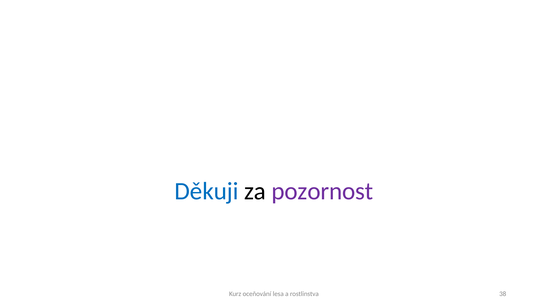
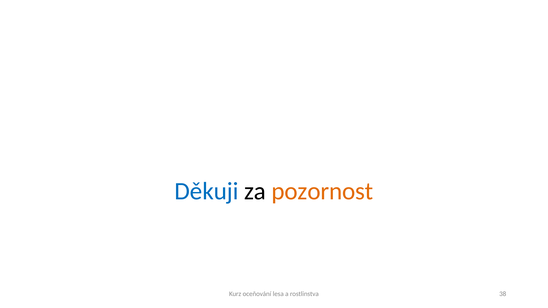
pozornost colour: purple -> orange (322, 191)
